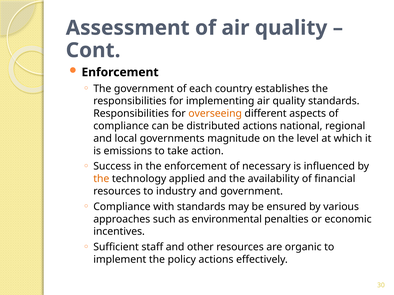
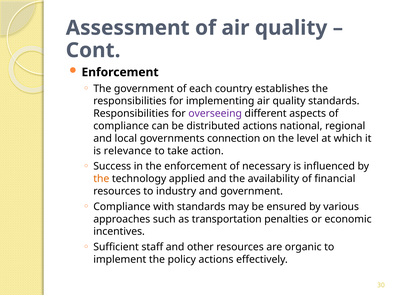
overseeing colour: orange -> purple (215, 114)
magnitude: magnitude -> connection (234, 139)
emissions: emissions -> relevance (128, 151)
environmental: environmental -> transportation (227, 219)
